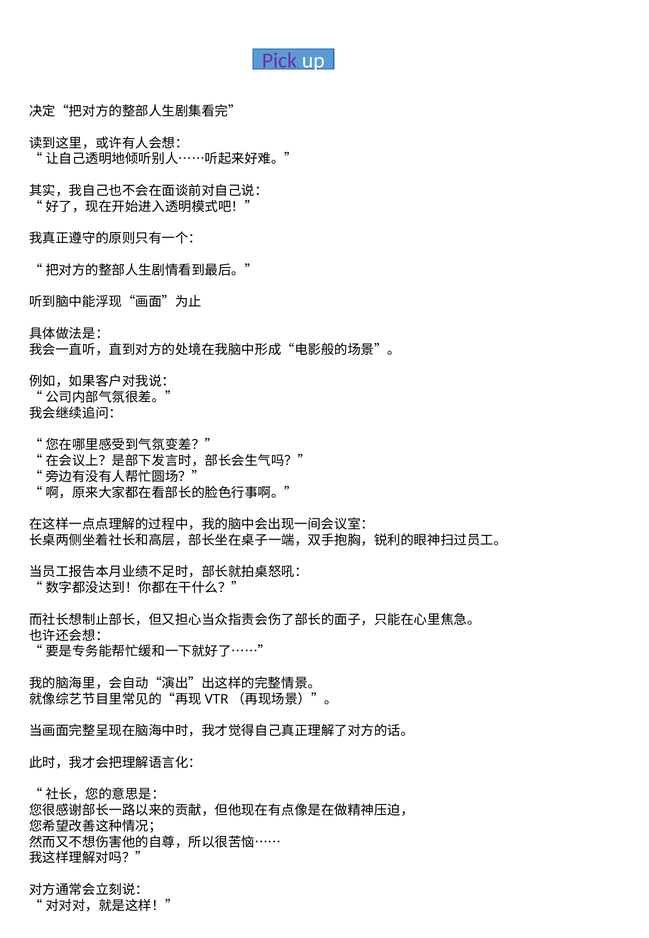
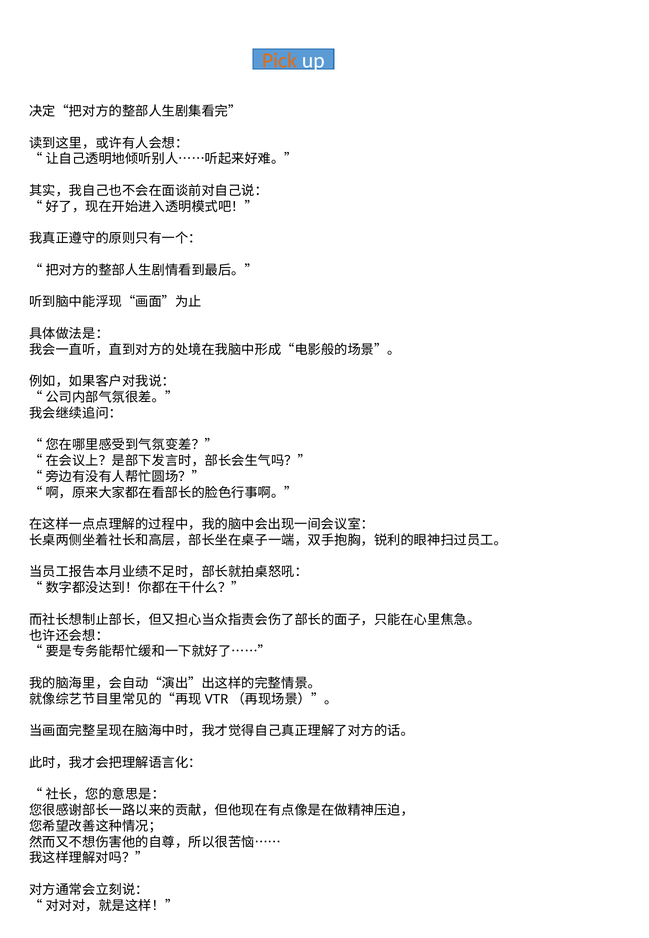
Pick colour: purple -> orange (280, 61)
